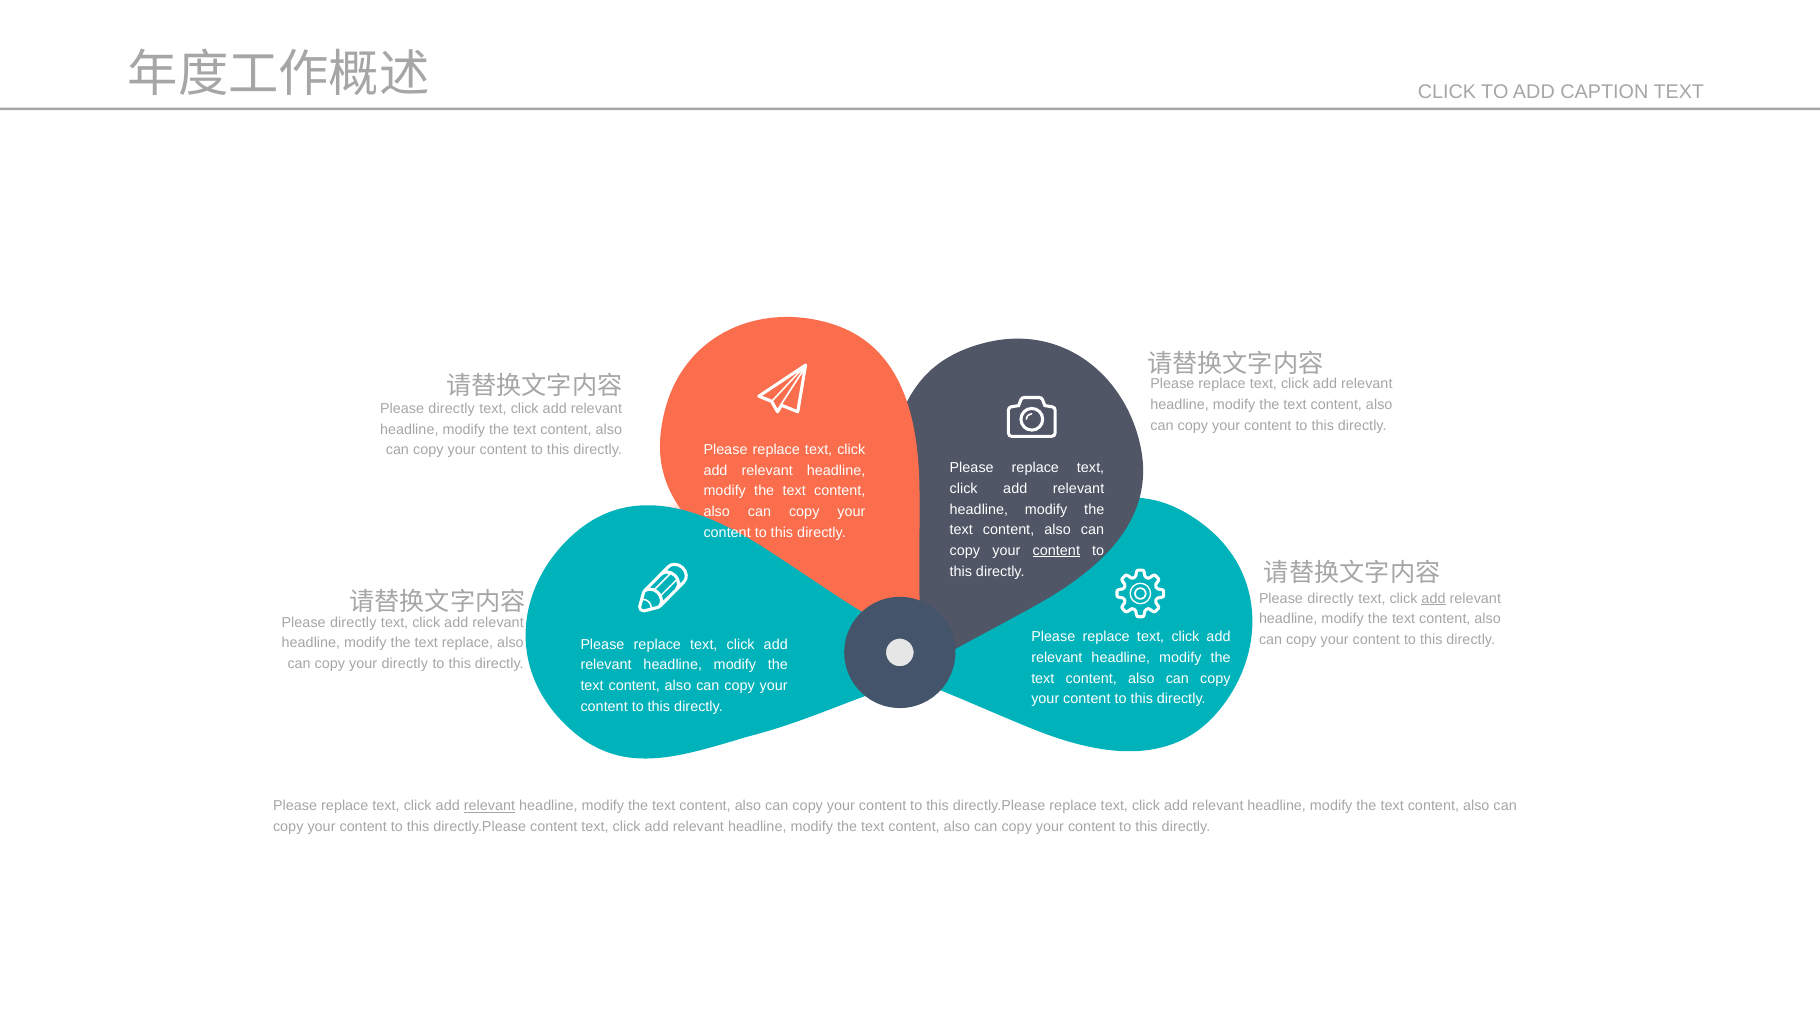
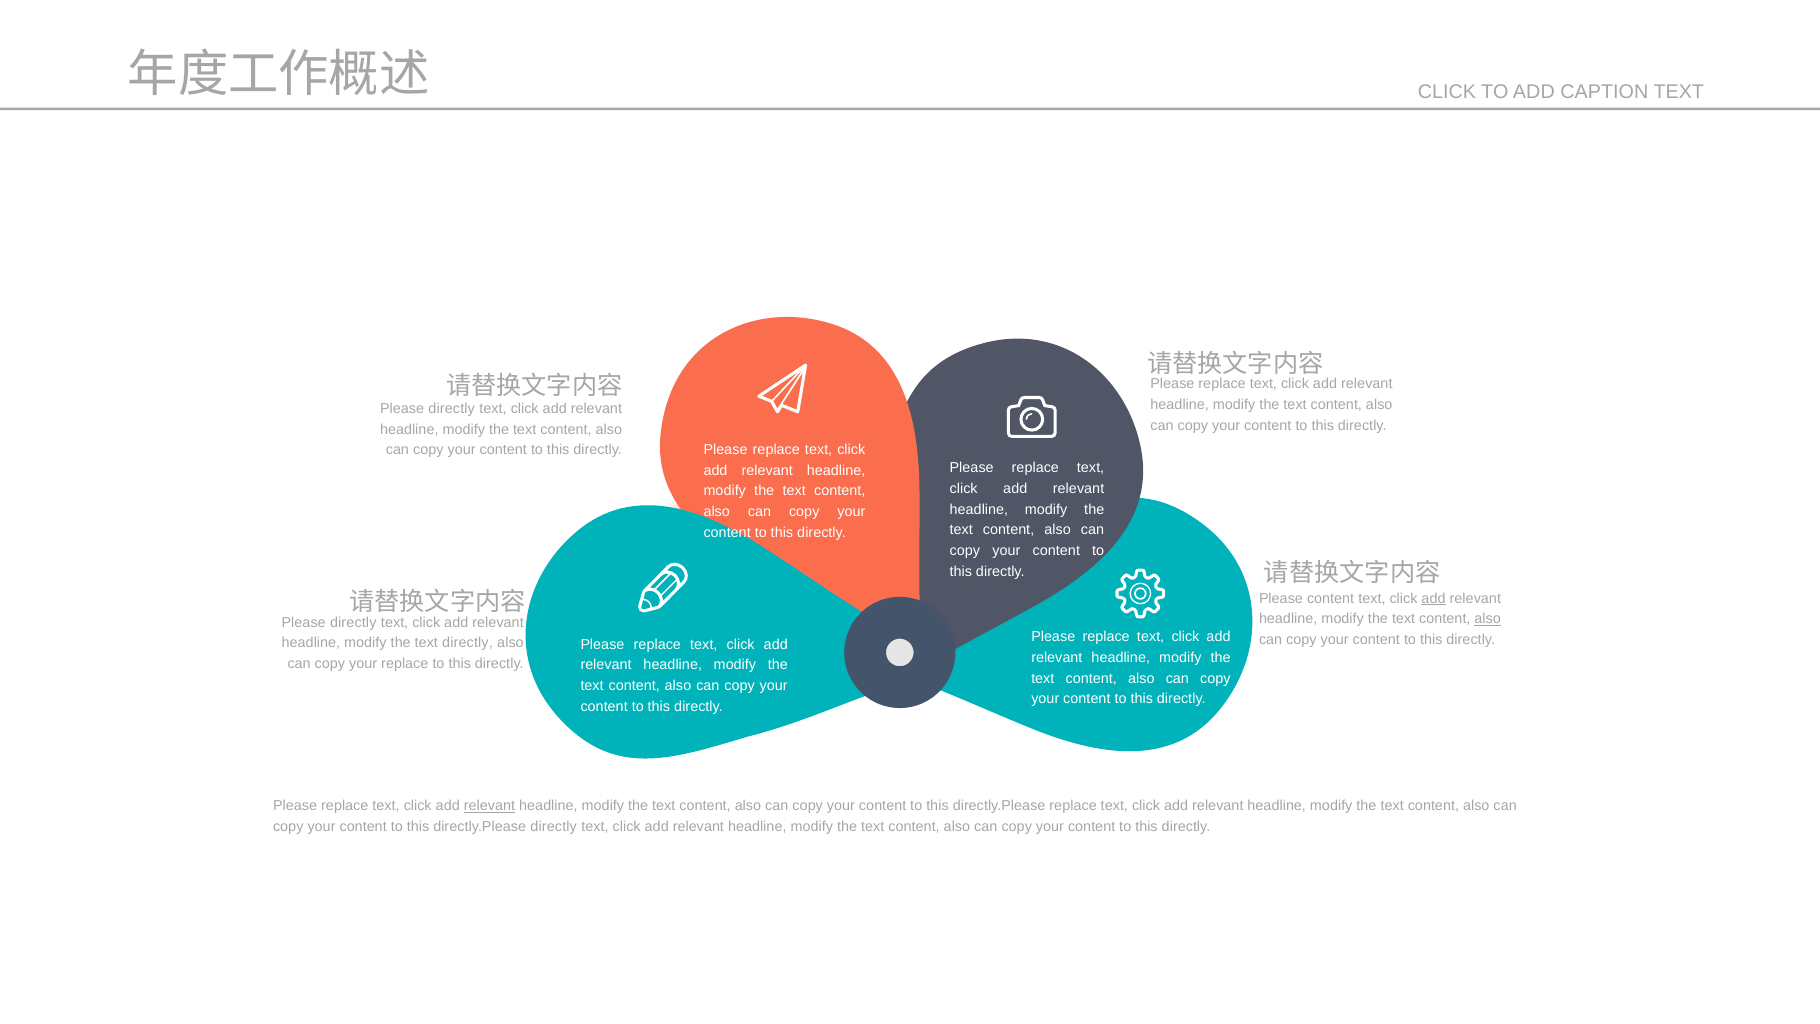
content underline: present -> none (1056, 550)
directly: directly -> content (1331, 598)
also underline: none -> present (1488, 619)
text replace: replace -> directly (467, 643)
your directly: directly -> replace (405, 663)
directly.Please content: content -> directly (554, 826)
